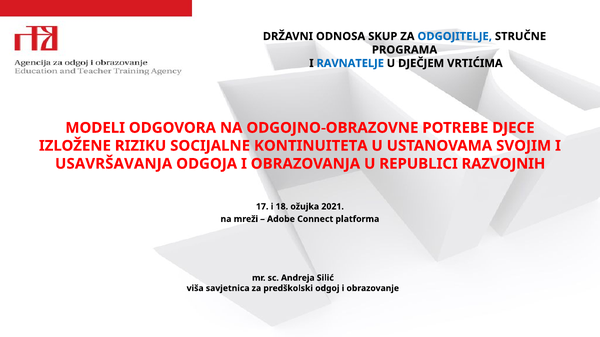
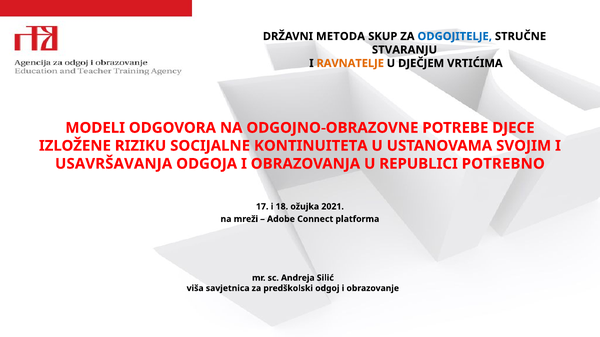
ODNOSA: ODNOSA -> METODA (341, 36)
PROGRAMA: PROGRAMA -> STVARANJU (405, 50)
RAVNATELJE colour: blue -> orange (350, 63)
RAZVOJNIH: RAZVOJNIH -> POTREBNO (503, 164)
